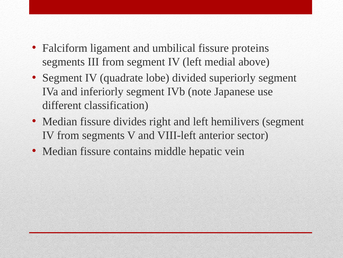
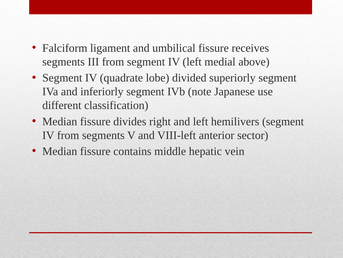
proteins: proteins -> receives (250, 48)
